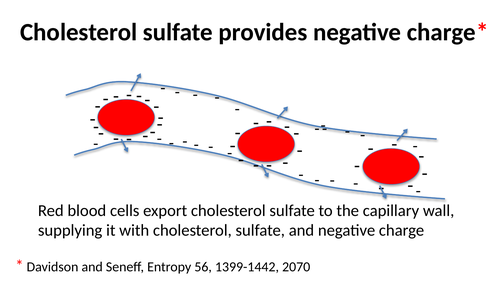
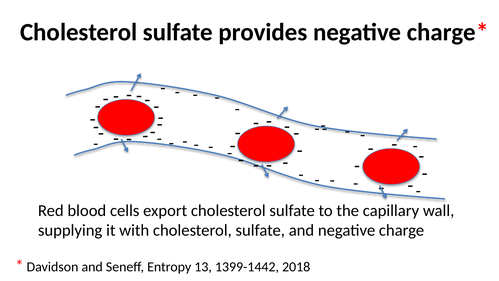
56: 56 -> 13 (203, 267)
2070: 2070 -> 2018 (296, 267)
